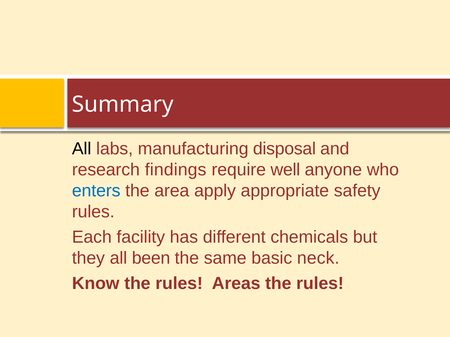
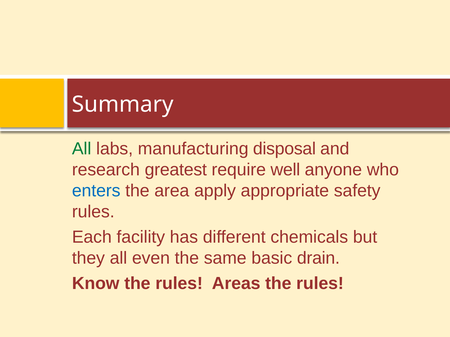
All colour: black -> green (82, 149)
findings: findings -> greatest (176, 170)
been: been -> even (151, 258)
neck: neck -> drain (318, 258)
